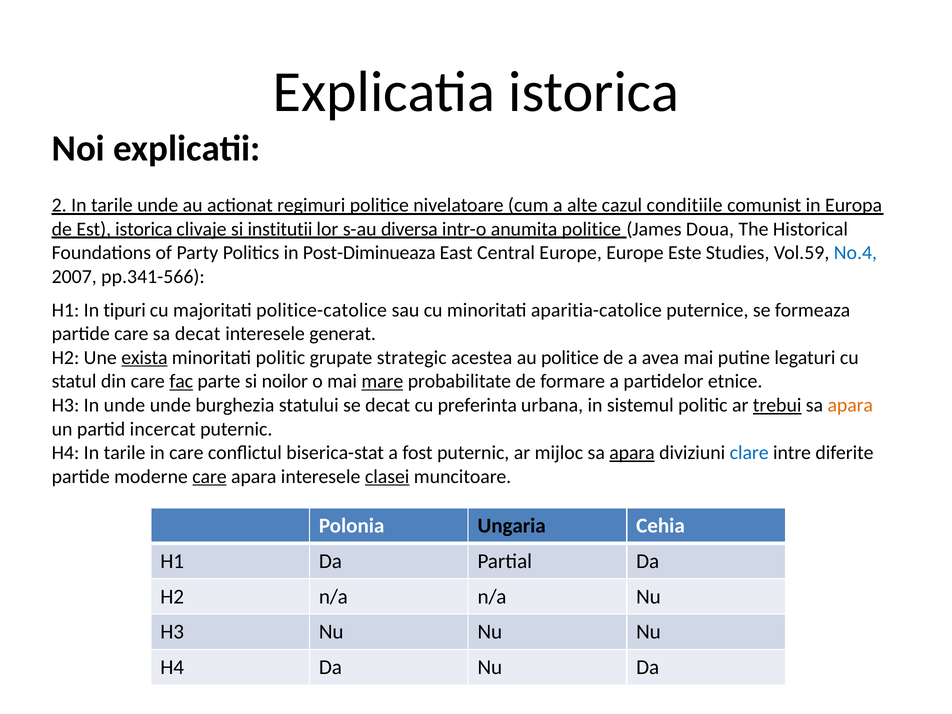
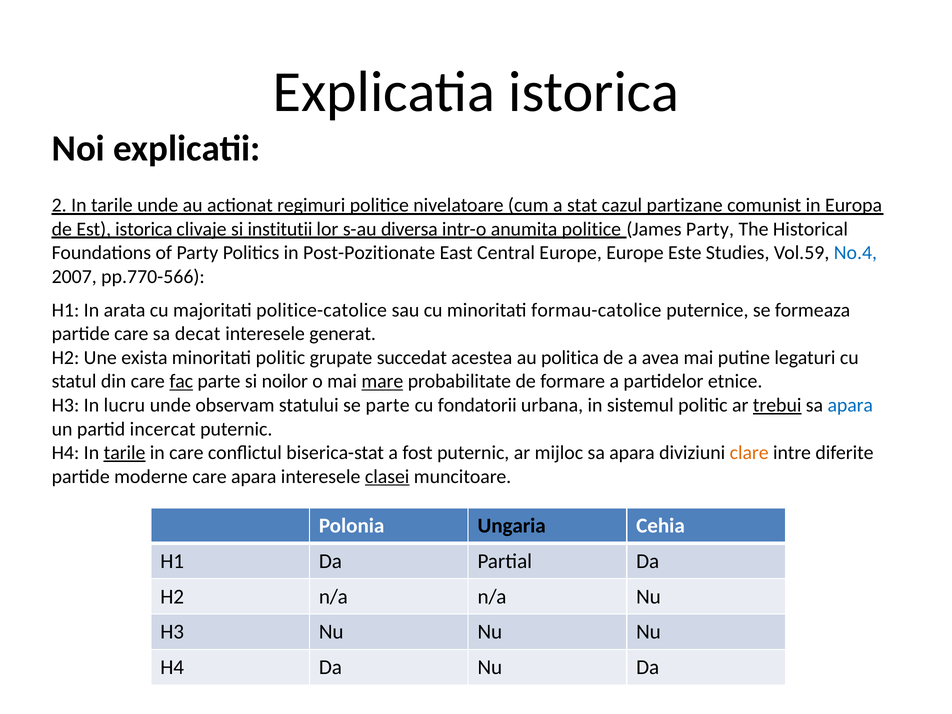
alte: alte -> stat (582, 205)
conditiile: conditiile -> partizane (685, 205)
James Doua: Doua -> Party (710, 229)
Post-Diminueaza: Post-Diminueaza -> Post-Pozitionate (369, 253)
pp.341-566: pp.341-566 -> pp.770-566 (153, 277)
tipuri: tipuri -> arata (125, 310)
aparitia-catolice: aparitia-catolice -> formau-catolice (596, 310)
exista underline: present -> none (144, 358)
strategic: strategic -> succedat (412, 358)
au politice: politice -> politica (570, 358)
In unde: unde -> lucru (124, 405)
burghezia: burghezia -> observam (235, 405)
se decat: decat -> parte (388, 405)
preferinta: preferinta -> fondatorii (477, 405)
apara colour: orange -> blue (850, 405)
tarile underline: none -> present (125, 453)
apara underline: present -> none (632, 453)
clare colour: blue -> orange (749, 453)
care underline: present -> none (209, 477)
